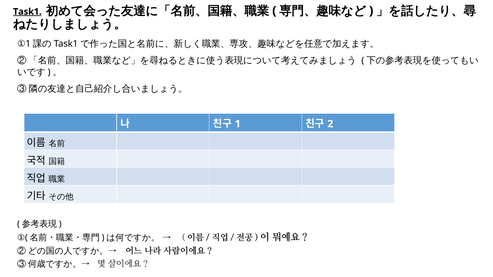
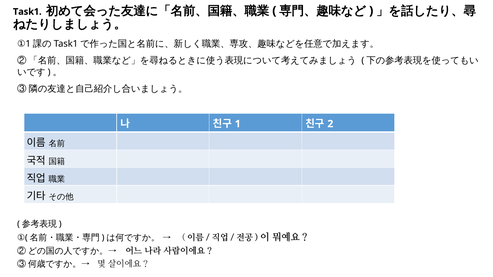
Task1 underline: present -> none (27, 12)
